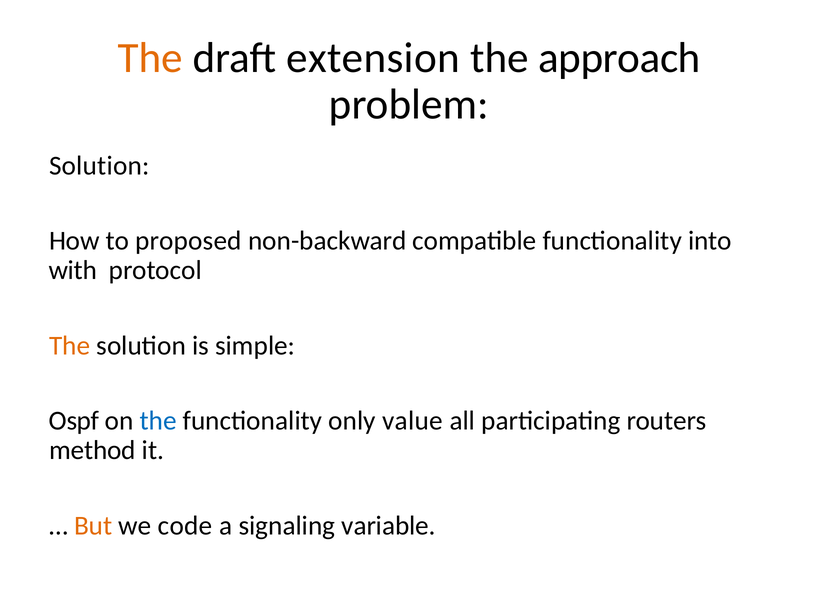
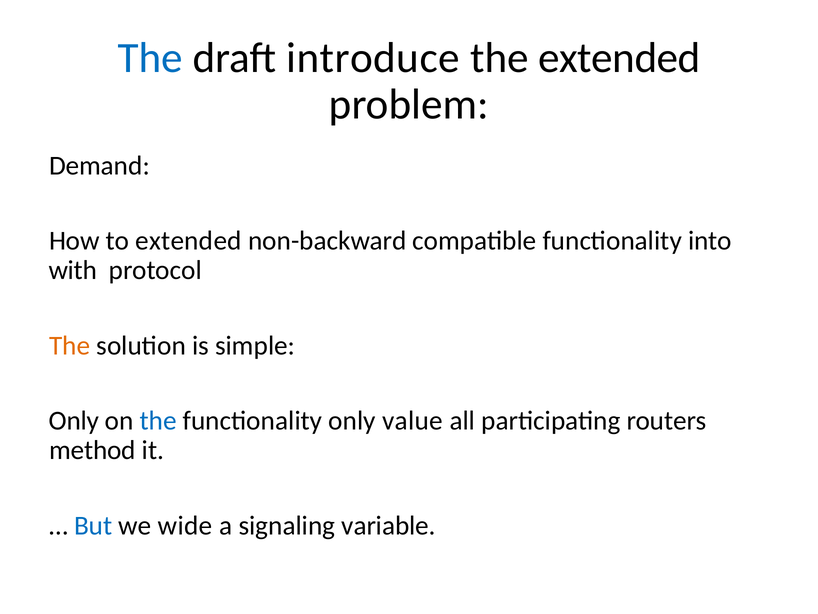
The colour: orange -> blue (150, 58)
extension: extension -> introduce (373, 58)
the approach: approach -> extended (619, 58)
Solution: Solution -> Demand (99, 166)
to proposed: proposed -> extended (189, 241)
Ospf: Ospf -> Only (74, 421)
But colour: orange -> blue (93, 525)
code: code -> wide (185, 525)
